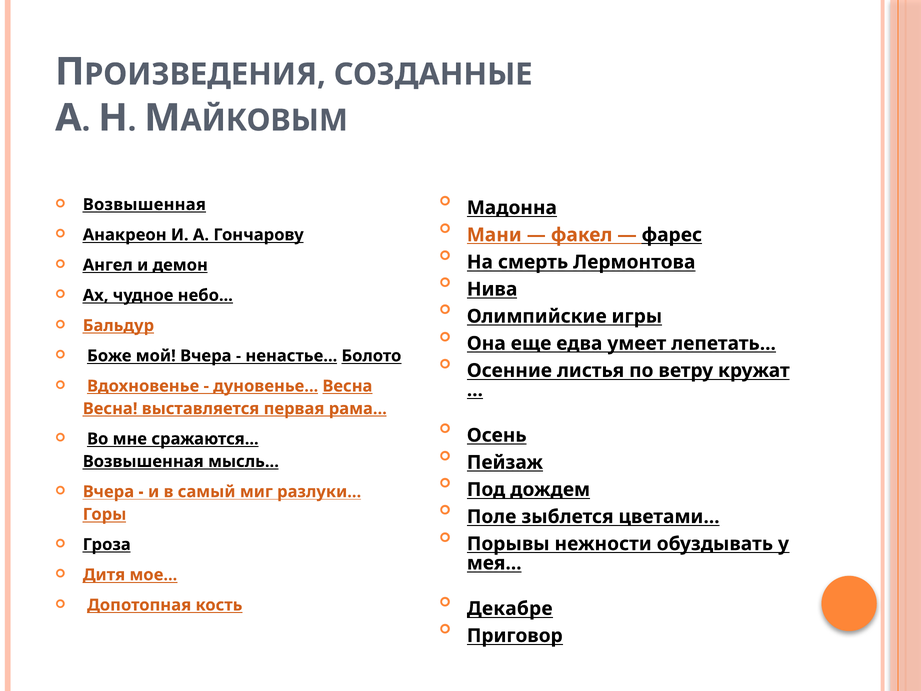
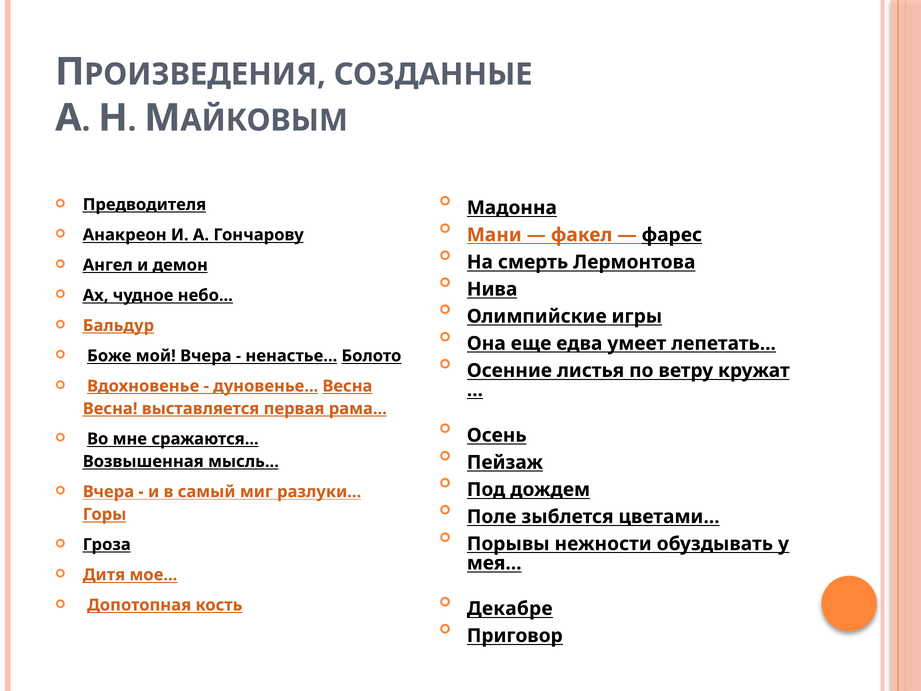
Возвышенная: Возвышенная -> Предводителя (144, 205)
